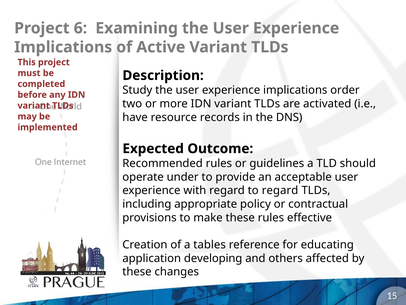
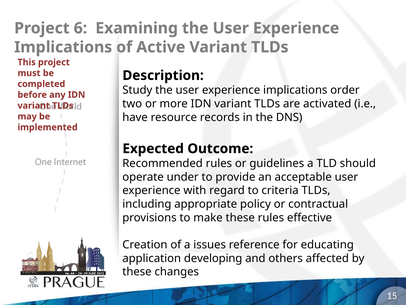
to regard: regard -> criteria (280, 190)
tables: tables -> issues (210, 244)
